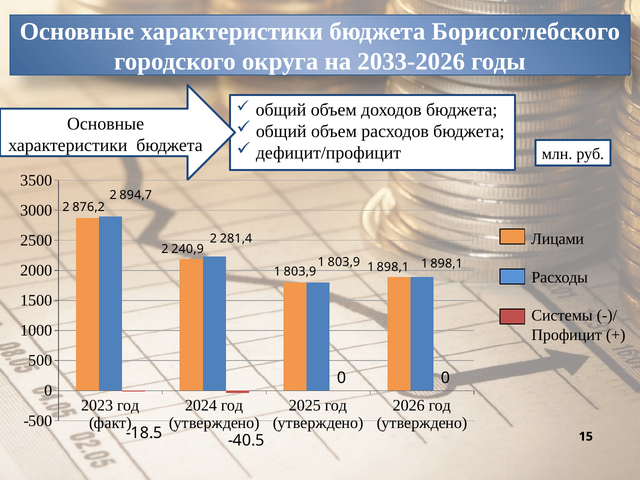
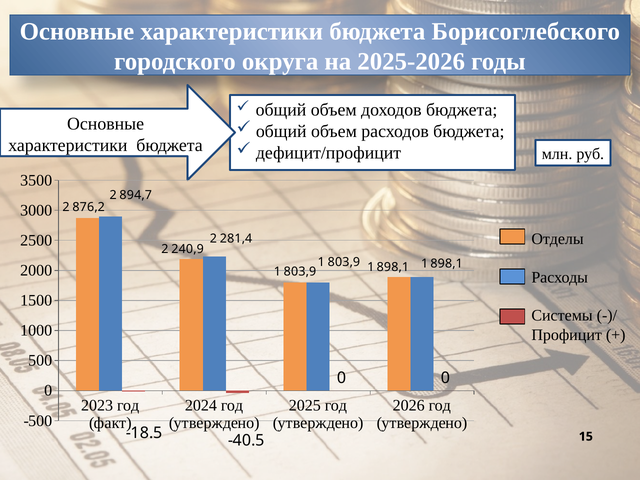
2033-2026: 2033-2026 -> 2025-2026 (411, 62)
Лицами: Лицами -> Отделы (558, 239)
